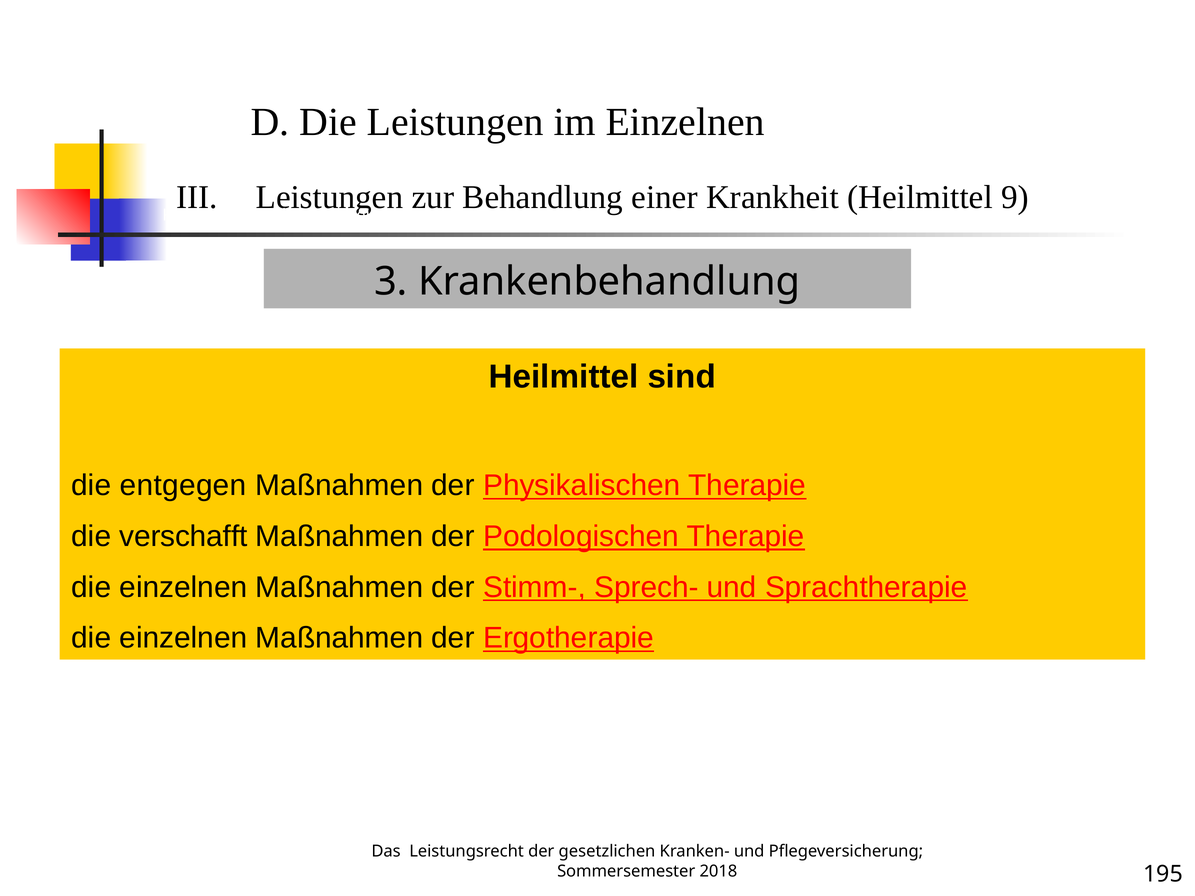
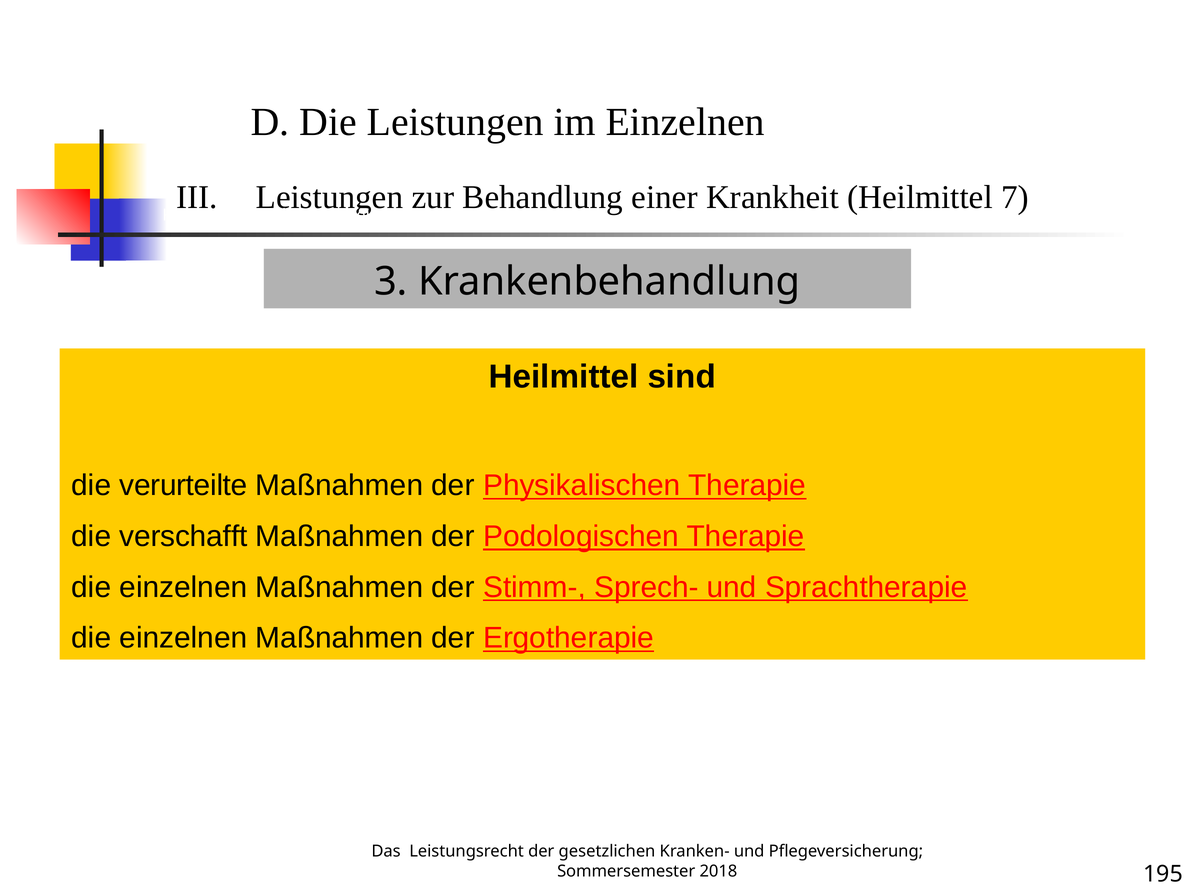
9: 9 -> 7 (1015, 197)
entgegen: entgegen -> verurteilte (183, 486)
